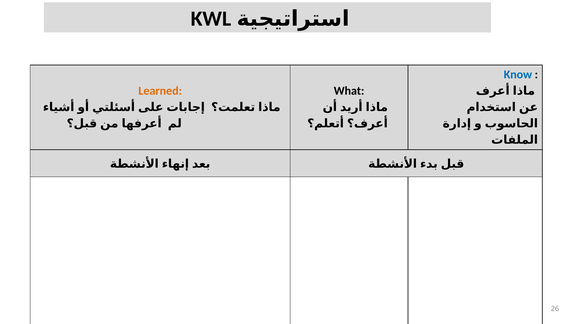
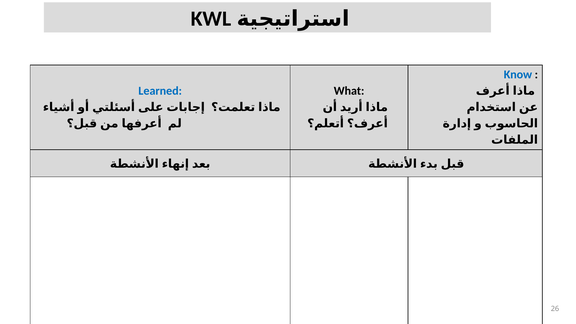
Learned colour: orange -> blue (160, 91)
